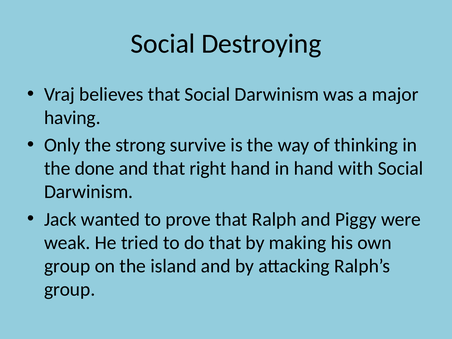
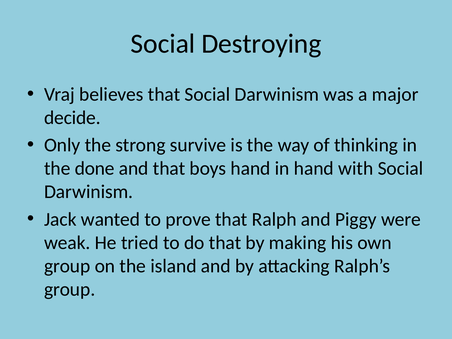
having: having -> decide (72, 118)
right: right -> boys (208, 169)
